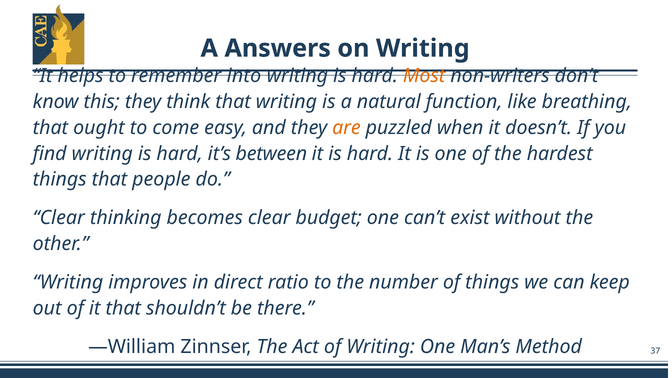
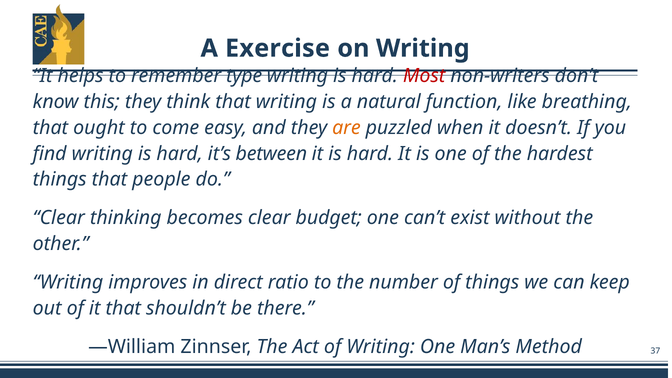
Answers: Answers -> Exercise (277, 48)
into: into -> type (244, 76)
Most colour: orange -> red (424, 76)
